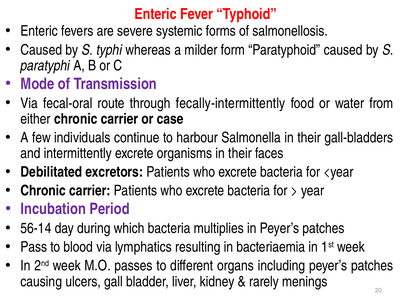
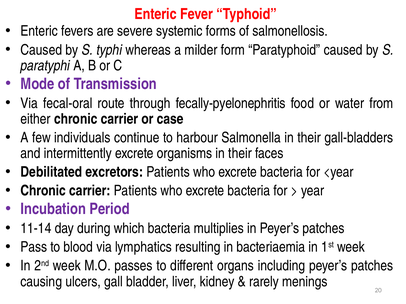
fecally-intermittently: fecally-intermittently -> fecally-pyelonephritis (231, 103)
56-14: 56-14 -> 11-14 (36, 229)
